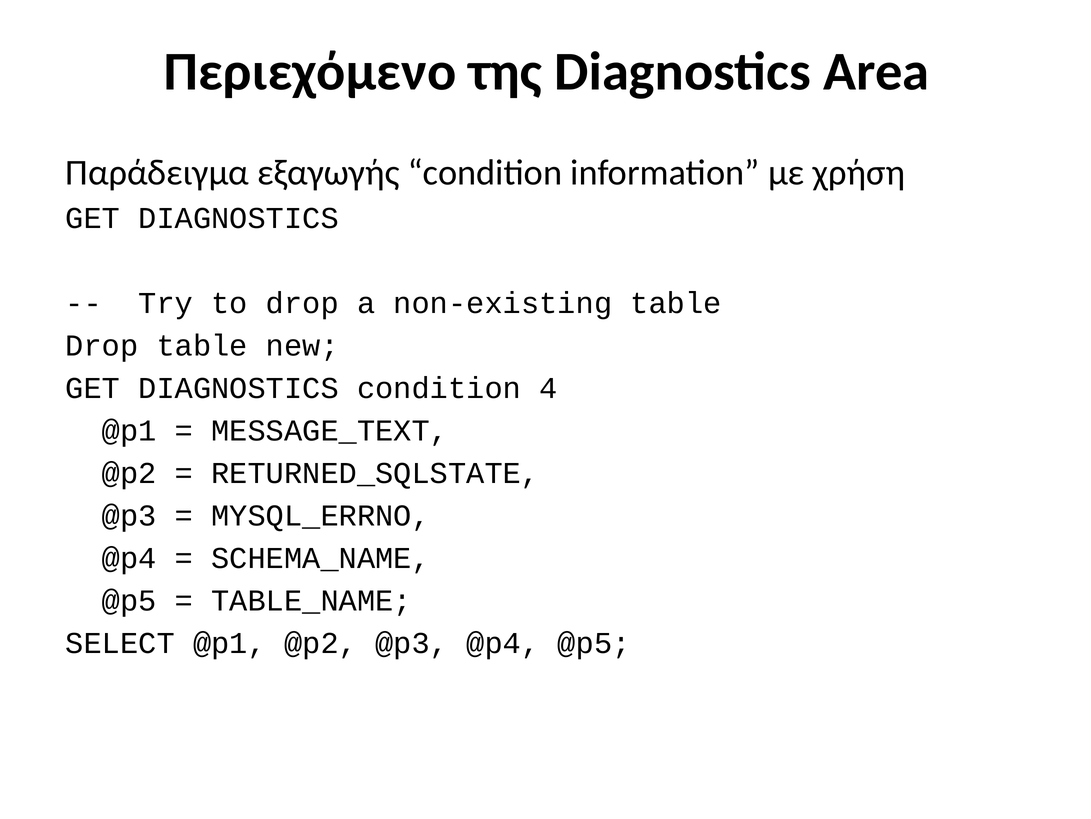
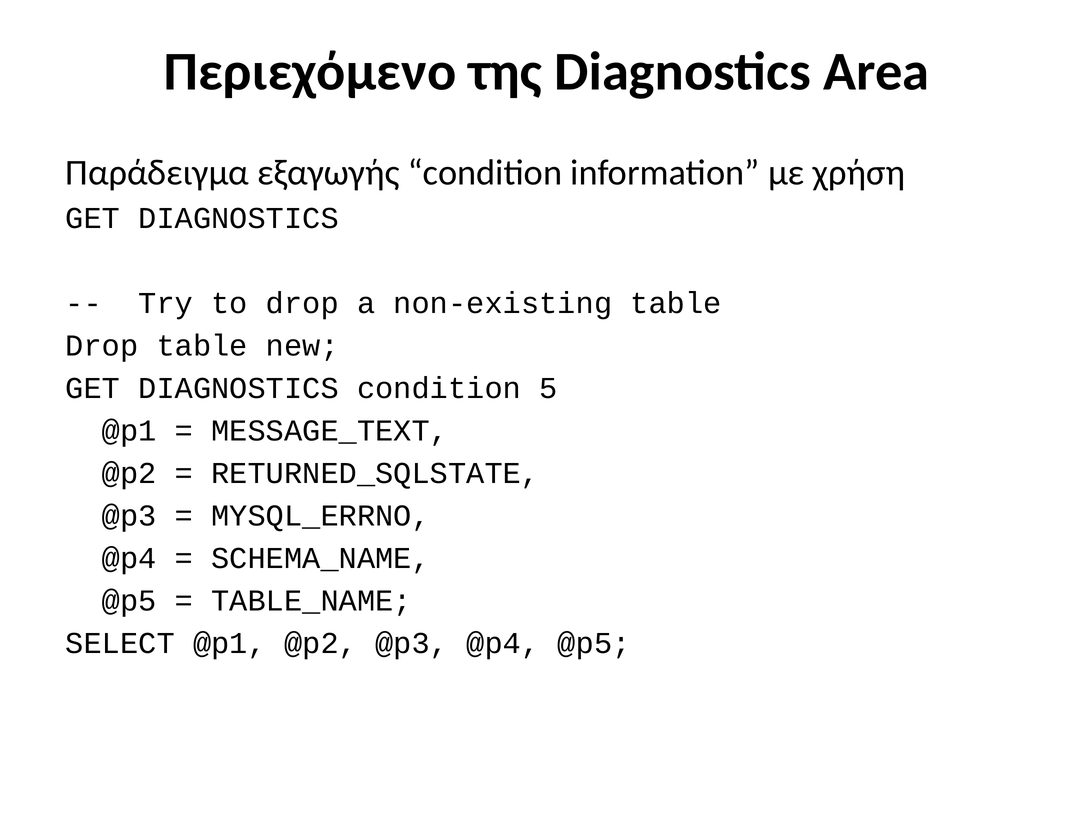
4: 4 -> 5 (548, 388)
